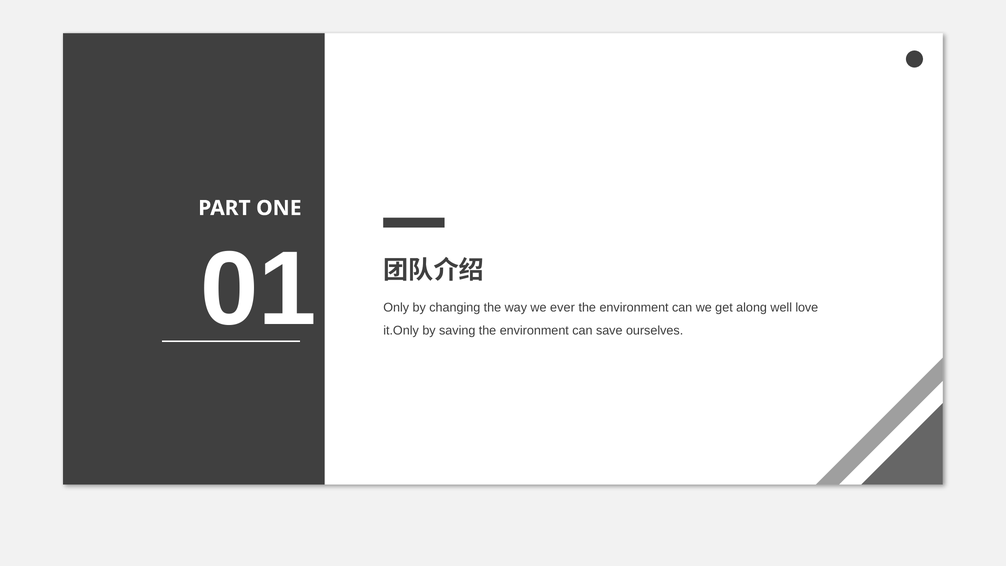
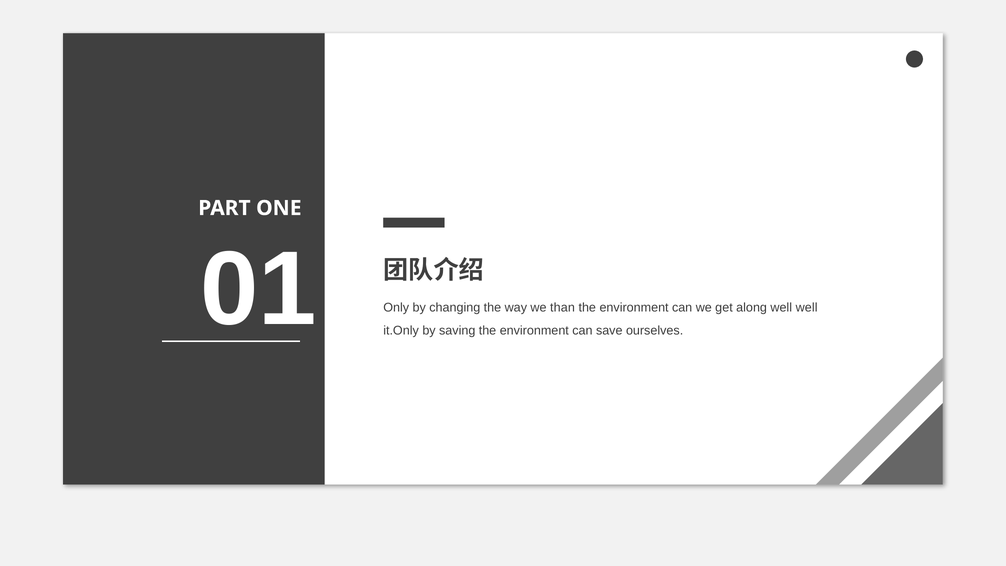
ever: ever -> than (562, 308)
well love: love -> well (807, 308)
